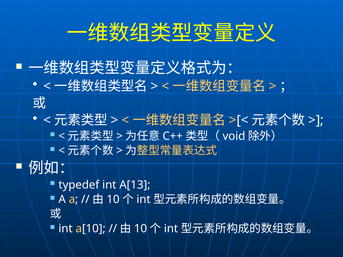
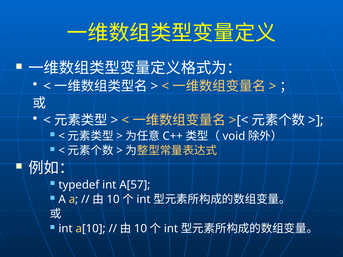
A[13: A[13 -> A[57 (135, 185)
